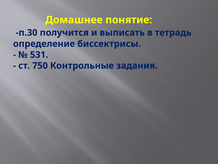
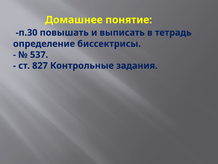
получится: получится -> повышать (64, 33)
531: 531 -> 537 (39, 55)
750: 750 -> 827 (40, 65)
